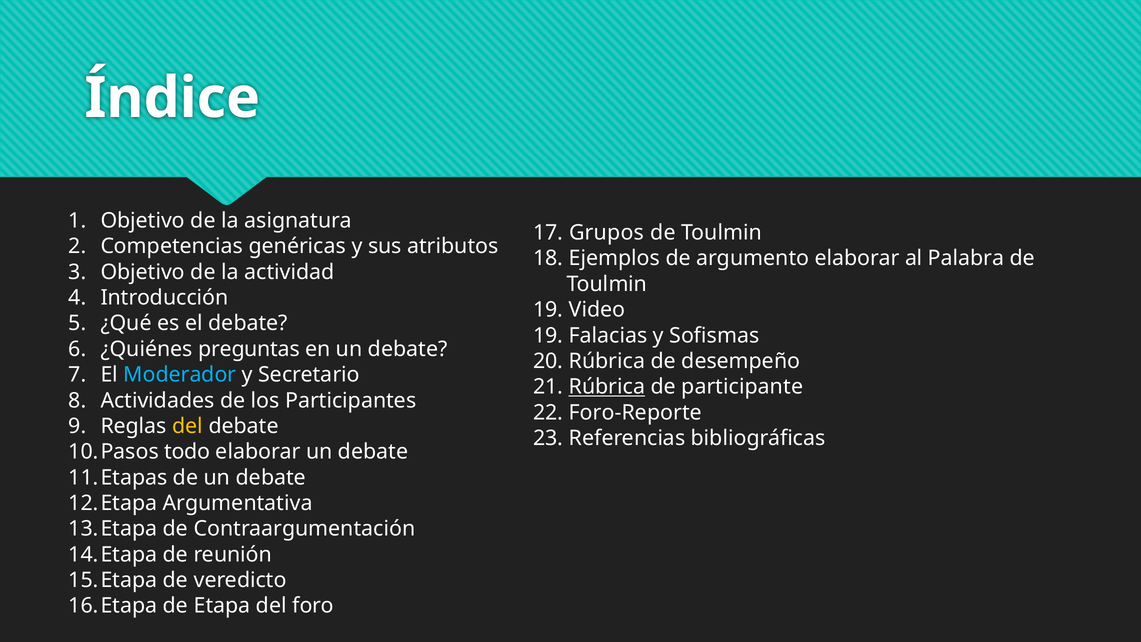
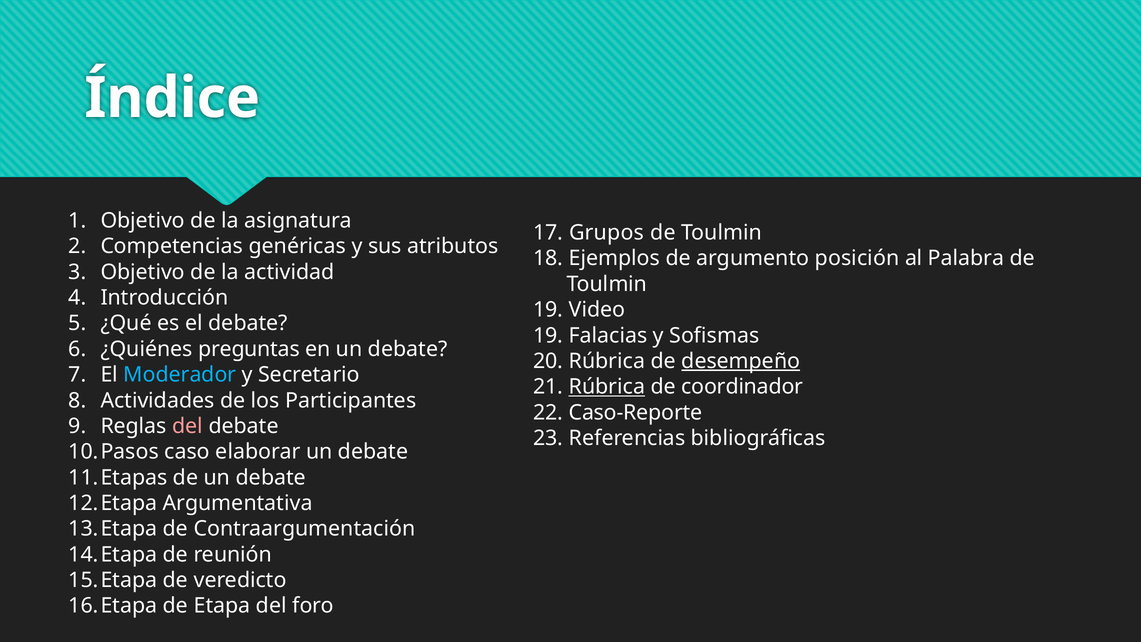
argumento elaborar: elaborar -> posición (857, 258)
desempeño underline: none -> present (741, 361)
participante: participante -> coordinador (742, 387)
Foro-Reporte: Foro-Reporte -> Caso-Reporte (635, 412)
del colour: yellow -> pink (188, 426)
todo: todo -> caso (187, 452)
